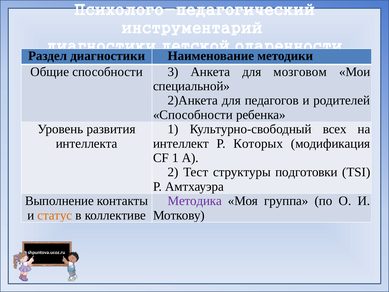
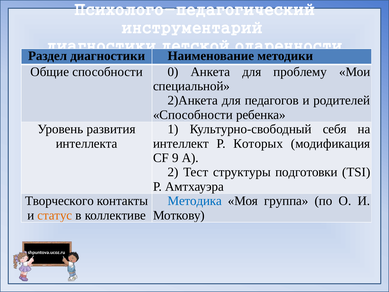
3: 3 -> 0 (173, 72)
мозговом: мозговом -> проблему (300, 72)
всех: всех -> себя (335, 129)
CF 1: 1 -> 9 (175, 158)
Выполнение: Выполнение -> Творческого (59, 201)
Методика colour: purple -> blue (195, 201)
